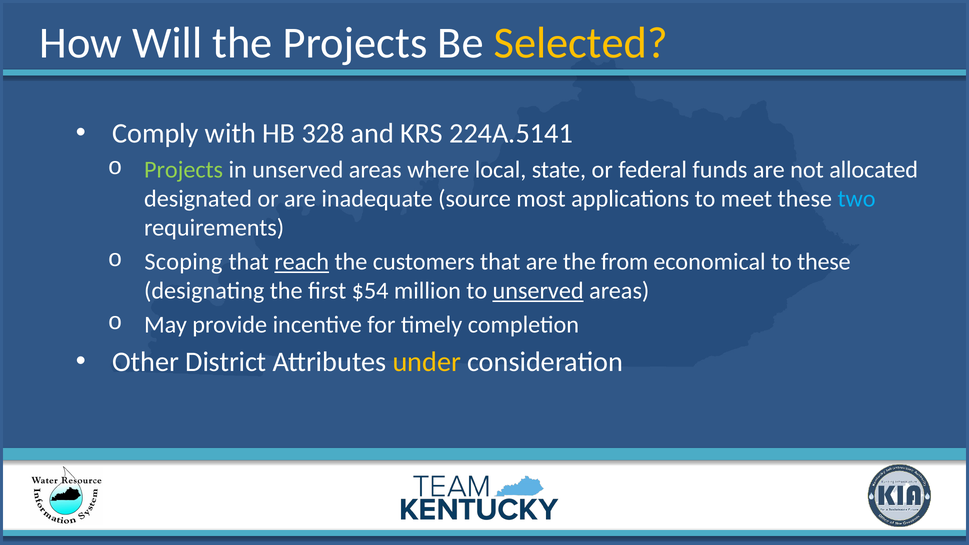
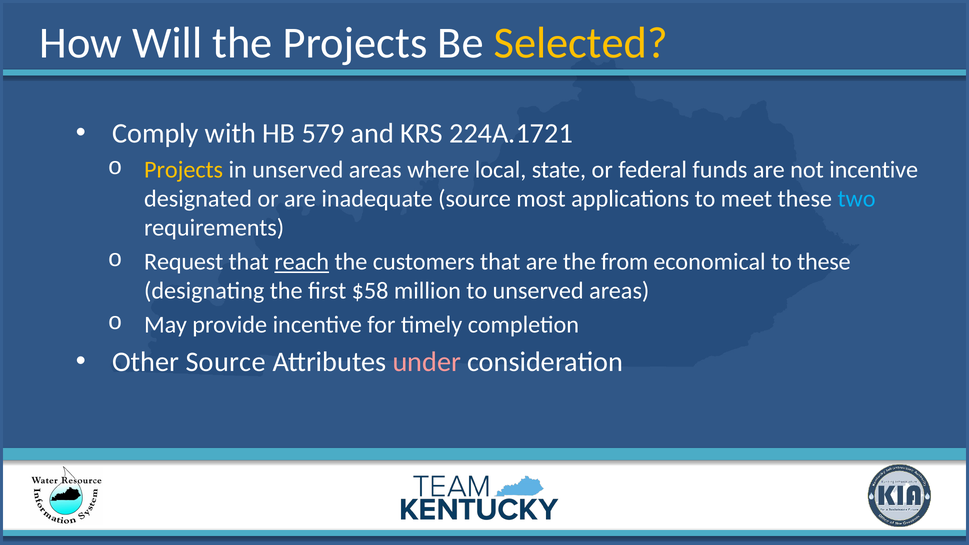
328: 328 -> 579 (323, 134)
224A.5141: 224A.5141 -> 224A.1721 (511, 134)
Projects colour: light green -> yellow (184, 170)
not allocated: allocated -> incentive (874, 170)
Scoping: Scoping -> Request (184, 262)
$54: $54 -> $58 (370, 291)
unserved underline: present -> none (538, 291)
Other District: District -> Source (226, 362)
under colour: yellow -> pink (427, 362)
